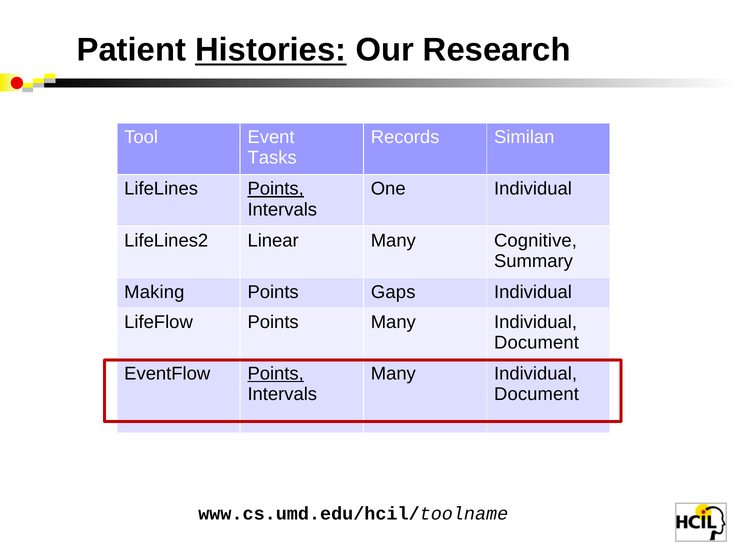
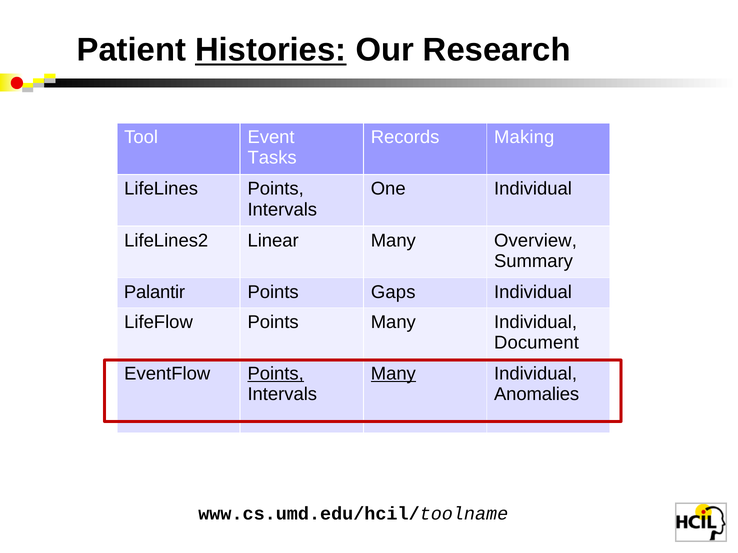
Similan: Similan -> Making (524, 137)
Points underline: present -> none (276, 189)
Cognitive: Cognitive -> Overview (535, 241)
Making: Making -> Palantir (155, 292)
Many underline: none -> present (393, 374)
Document: Document -> Anomalies (537, 395)
